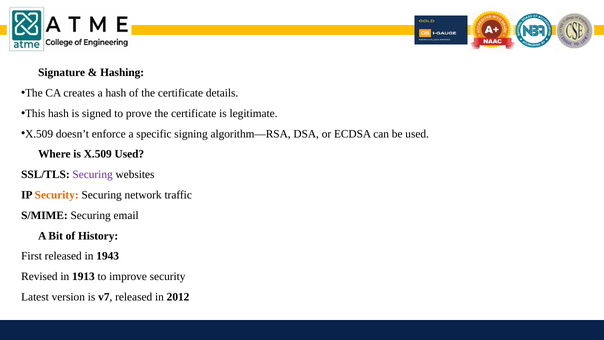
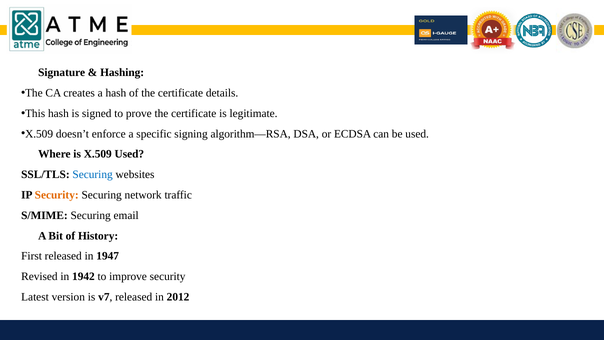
Securing colour: purple -> blue (93, 174)
1943: 1943 -> 1947 (108, 256)
1913: 1913 -> 1942 (83, 276)
